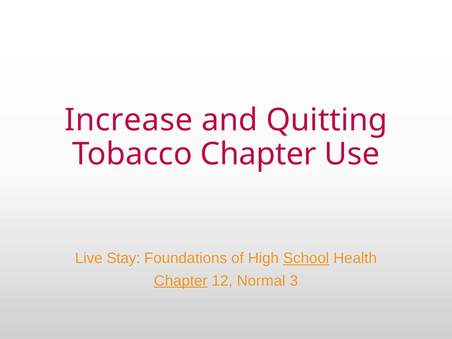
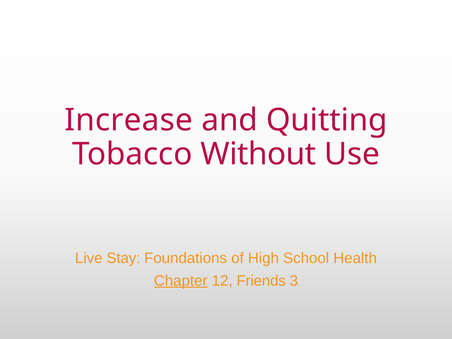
Tobacco Chapter: Chapter -> Without (258, 154)
School underline: present -> none (306, 258)
Normal: Normal -> Friends (261, 281)
